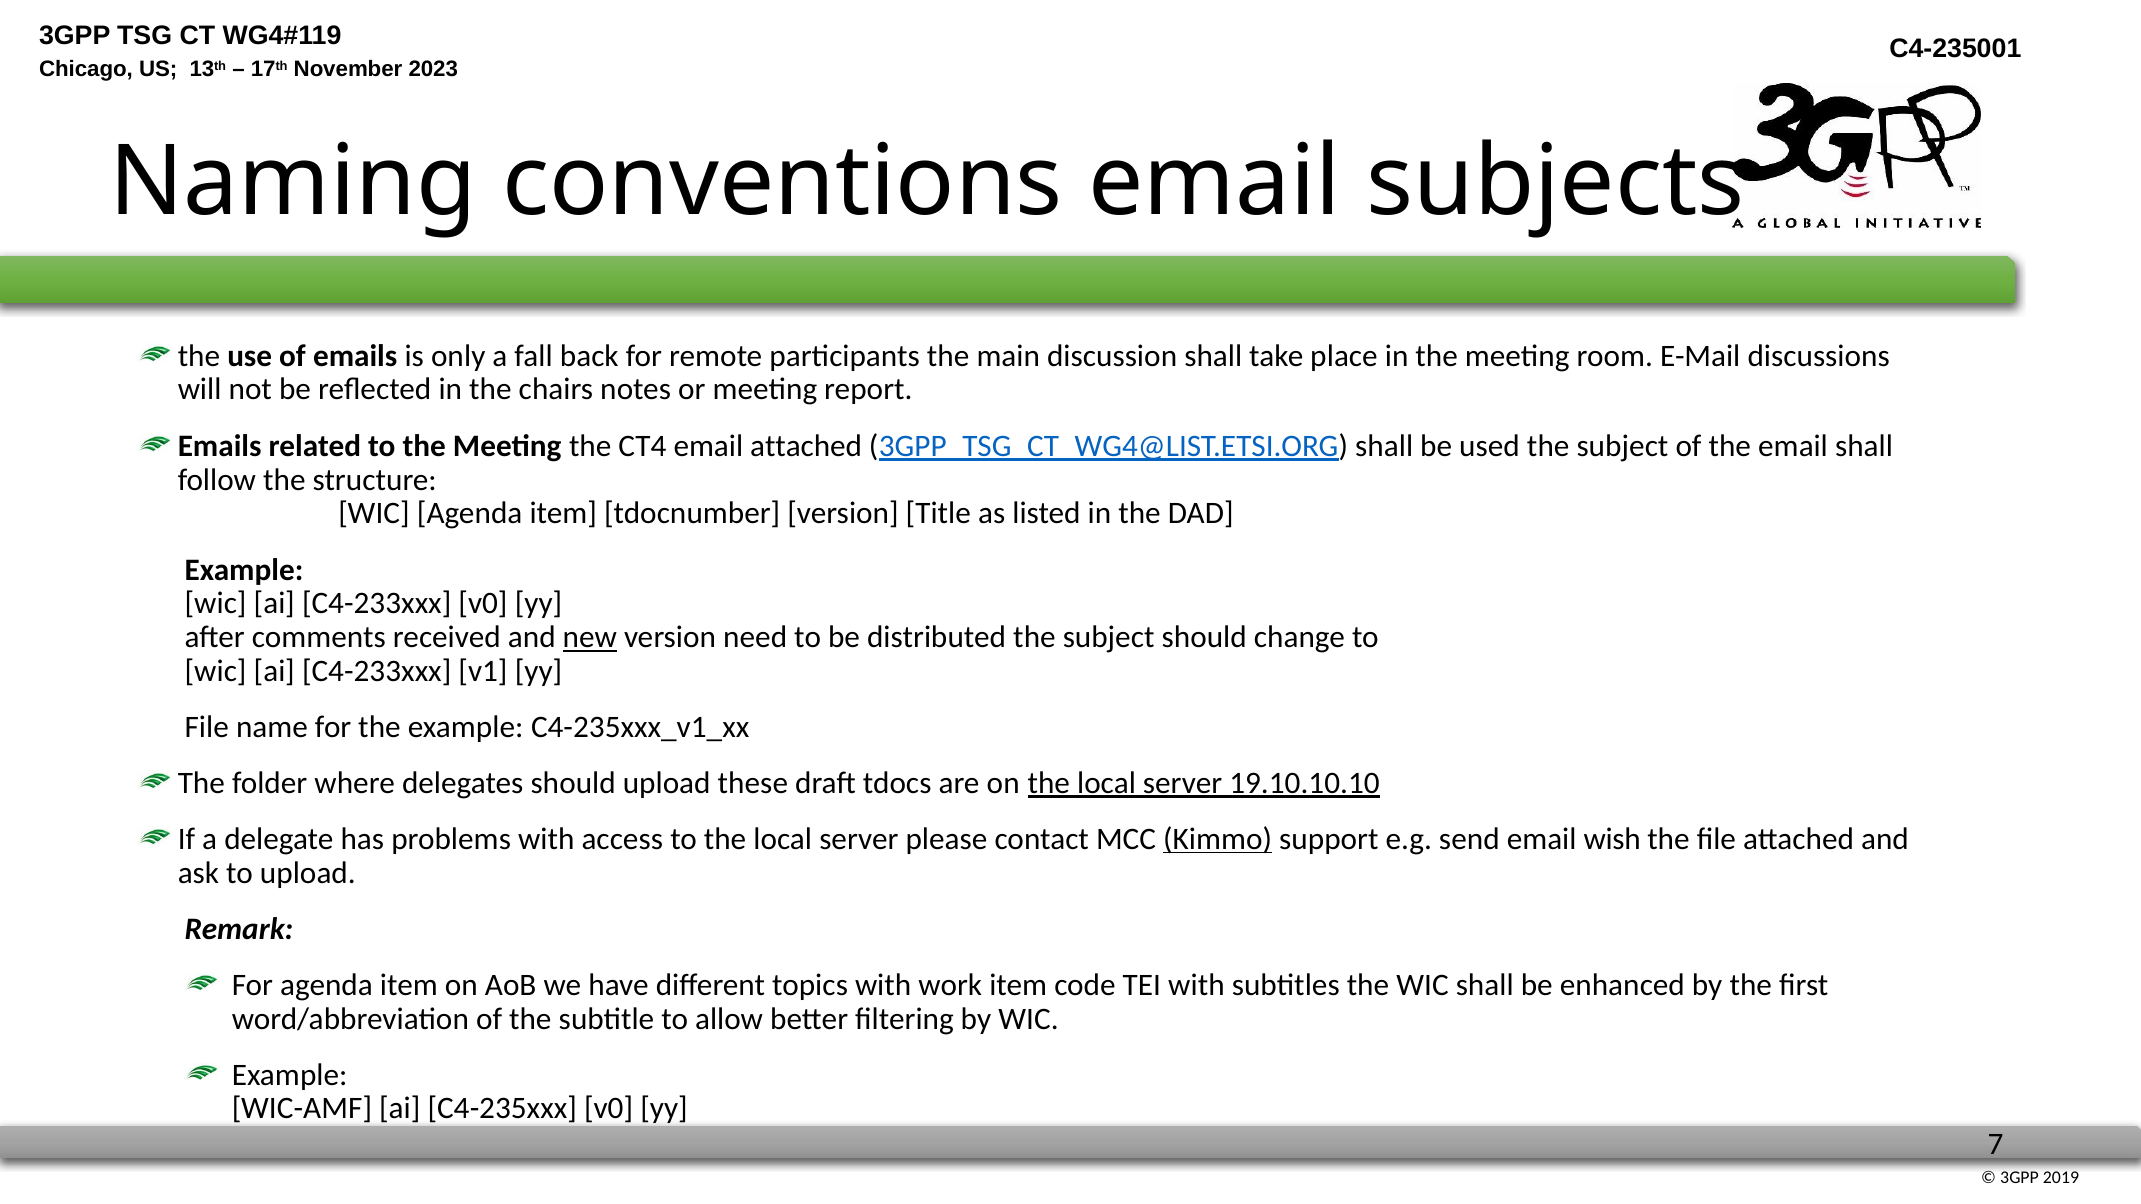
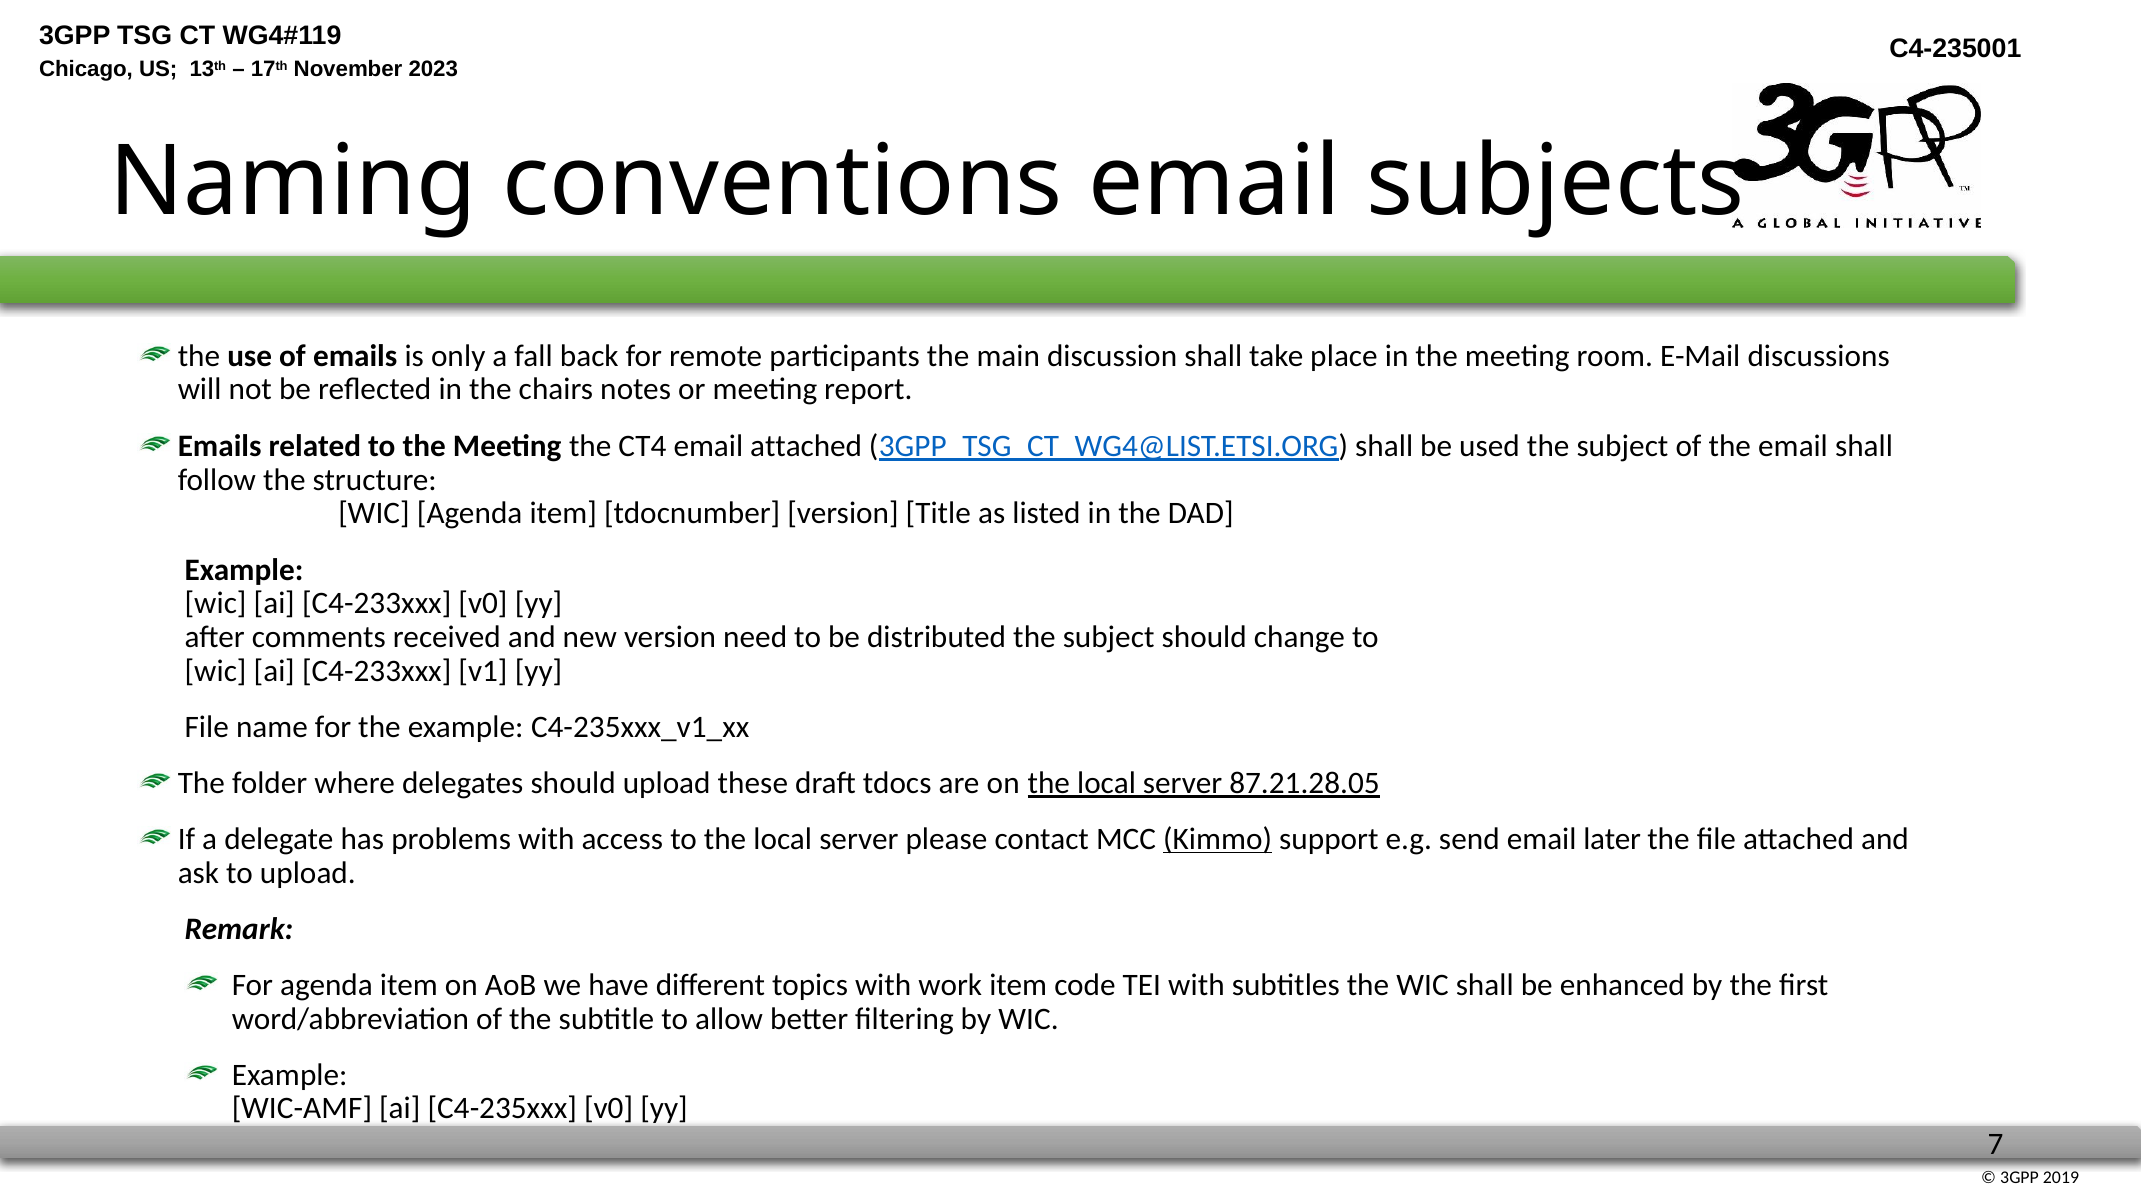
new underline: present -> none (590, 637)
19.10.10.10: 19.10.10.10 -> 87.21.28.05 (1305, 783)
wish: wish -> later (1612, 839)
